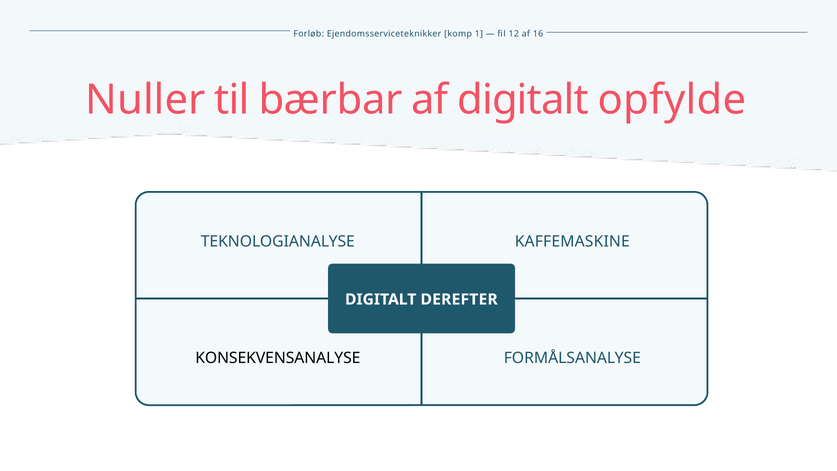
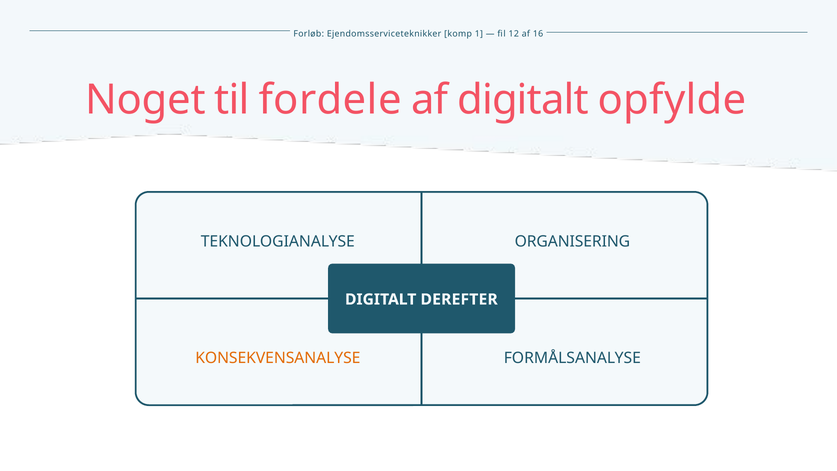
Nuller: Nuller -> Noget (146, 100)
bærbar: bærbar -> fordele (330, 100)
KAFFEMASKINE: KAFFEMASKINE -> ORGANISERING (572, 242)
KONSEKVENSANALYSE colour: black -> orange (278, 358)
